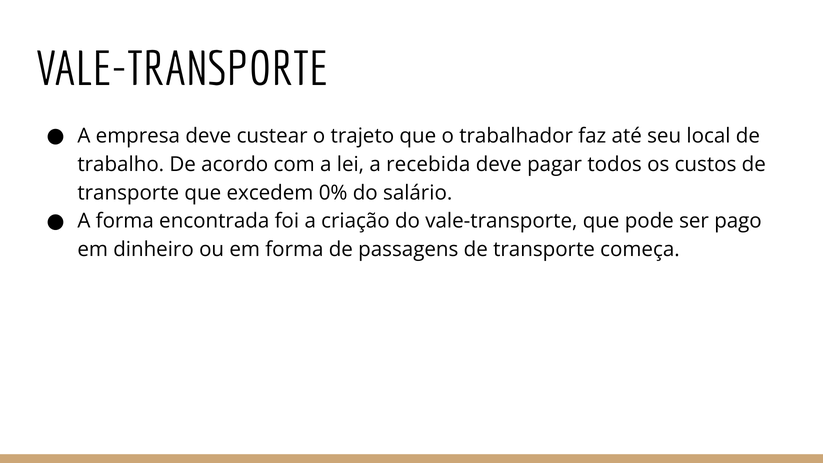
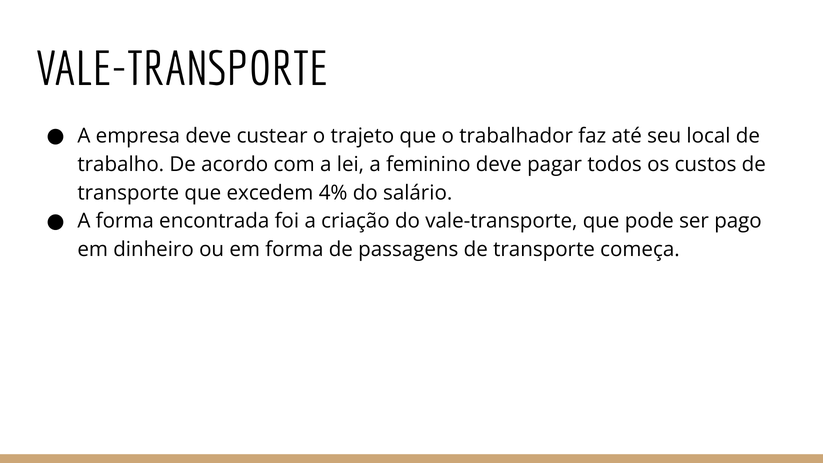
recebida: recebida -> feminino (428, 164)
0%: 0% -> 4% (333, 193)
